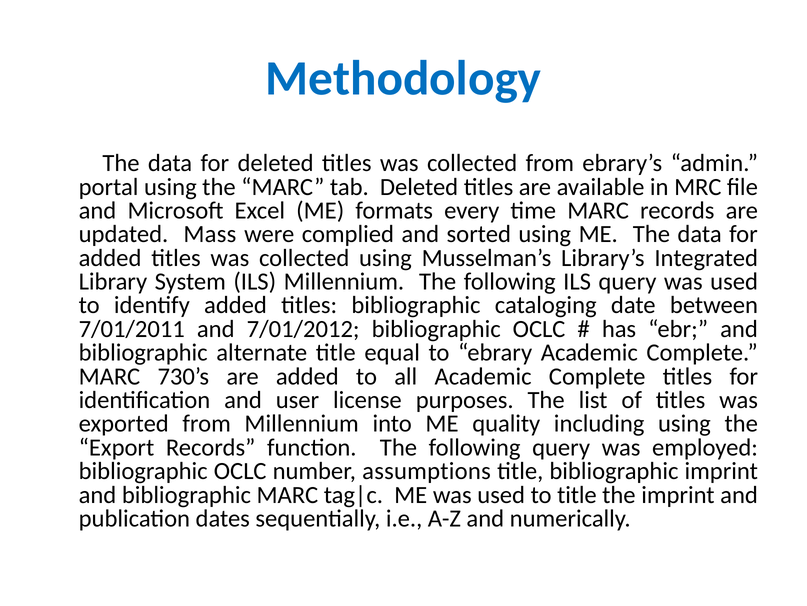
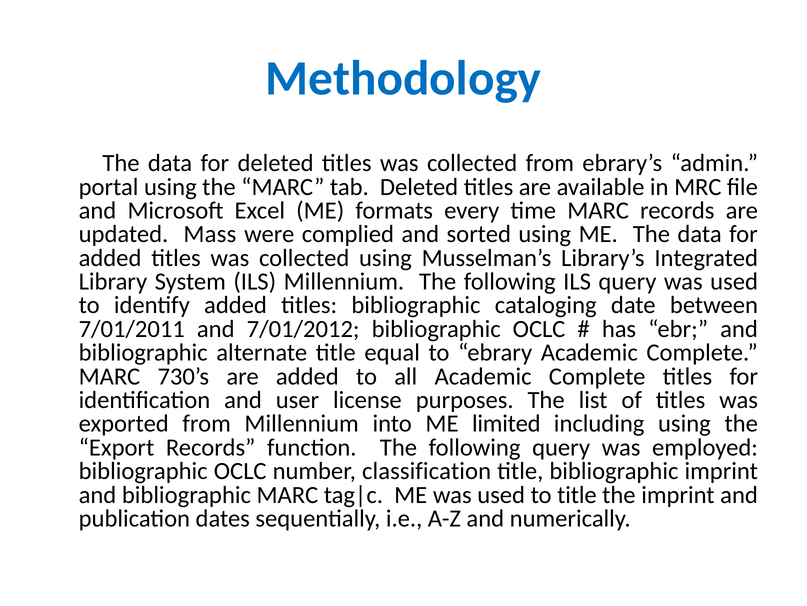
quality: quality -> limited (506, 423)
assumptions: assumptions -> classification (427, 471)
